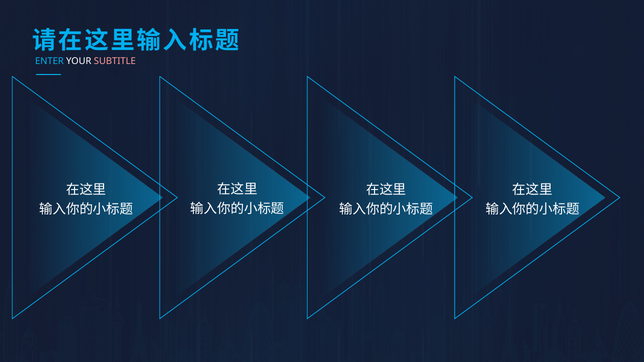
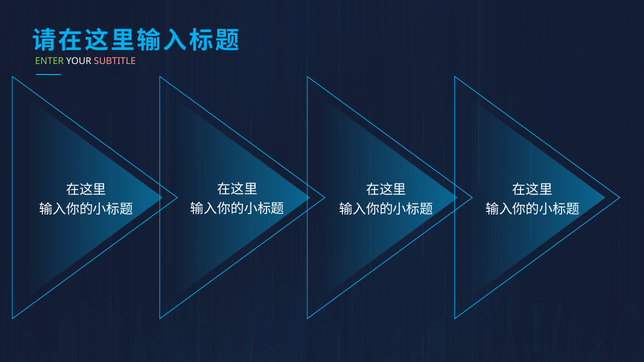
ENTER colour: light blue -> light green (49, 61)
